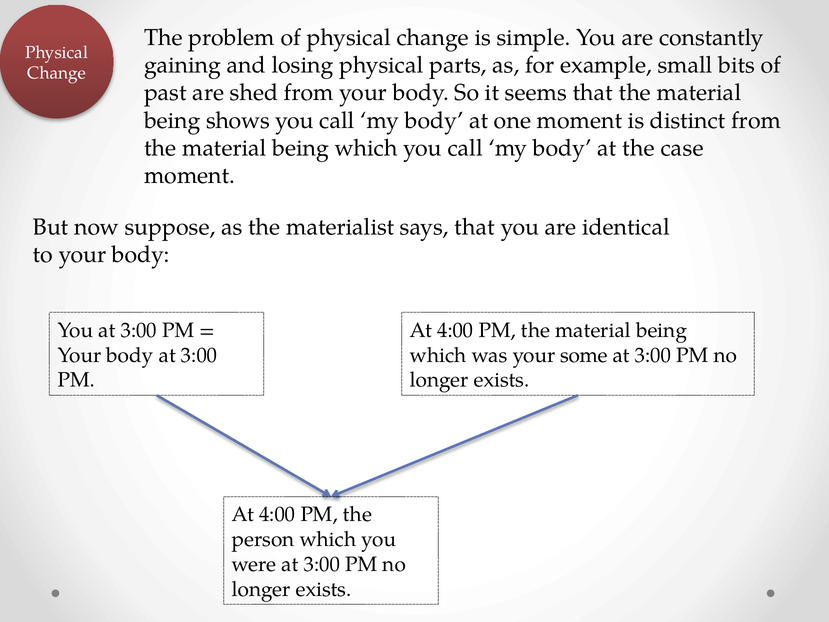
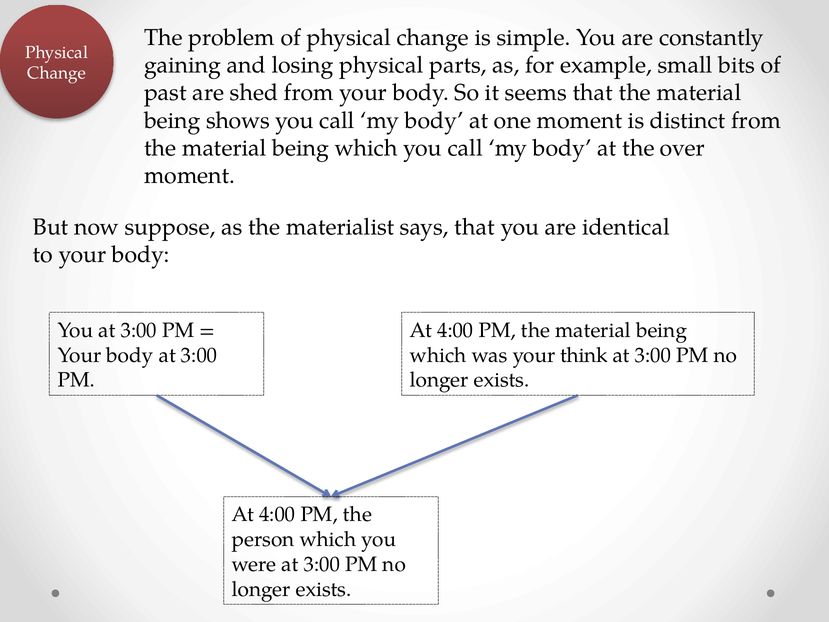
case: case -> over (682, 148)
some: some -> think (584, 355)
